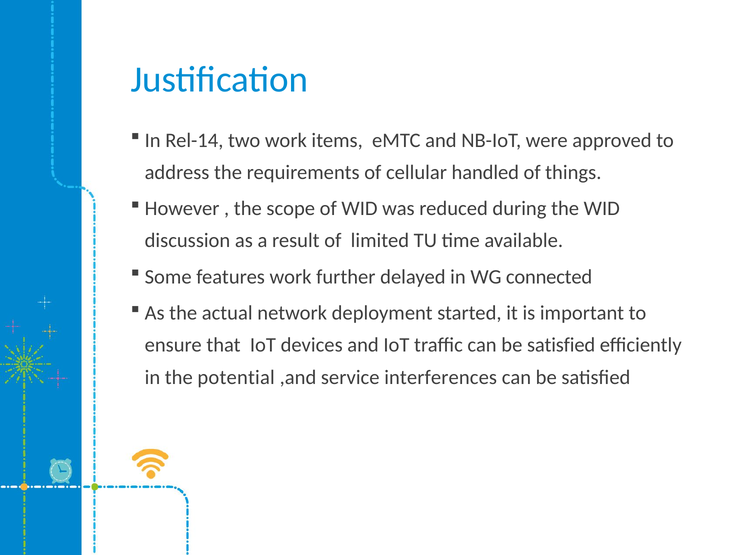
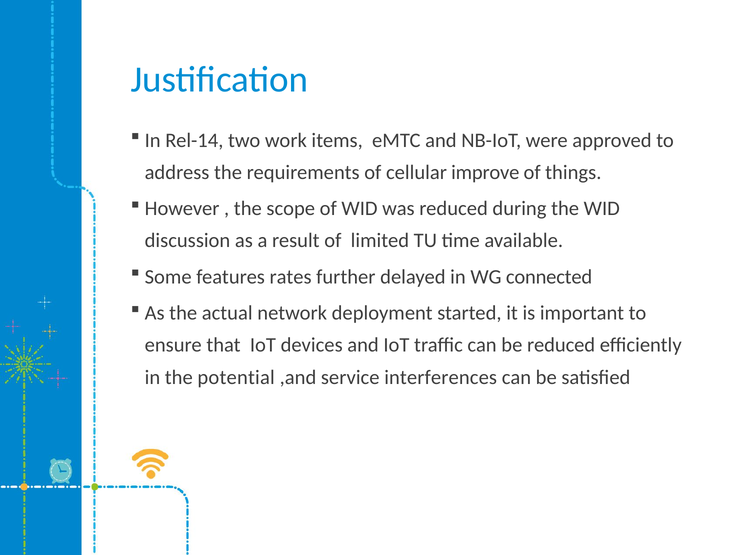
handled: handled -> improve (485, 172)
features work: work -> rates (291, 277)
traffic can be satisfied: satisfied -> reduced (561, 345)
